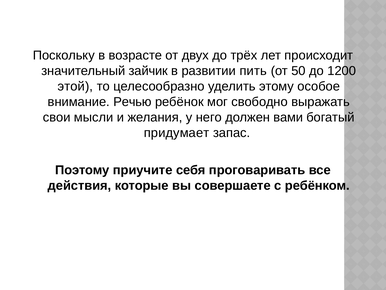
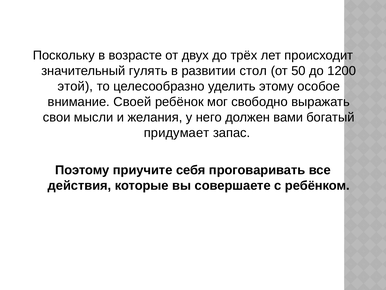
зайчик: зайчик -> гулять (148, 71)
пить: пить -> стол (253, 71)
Речью: Речью -> Своей (132, 102)
